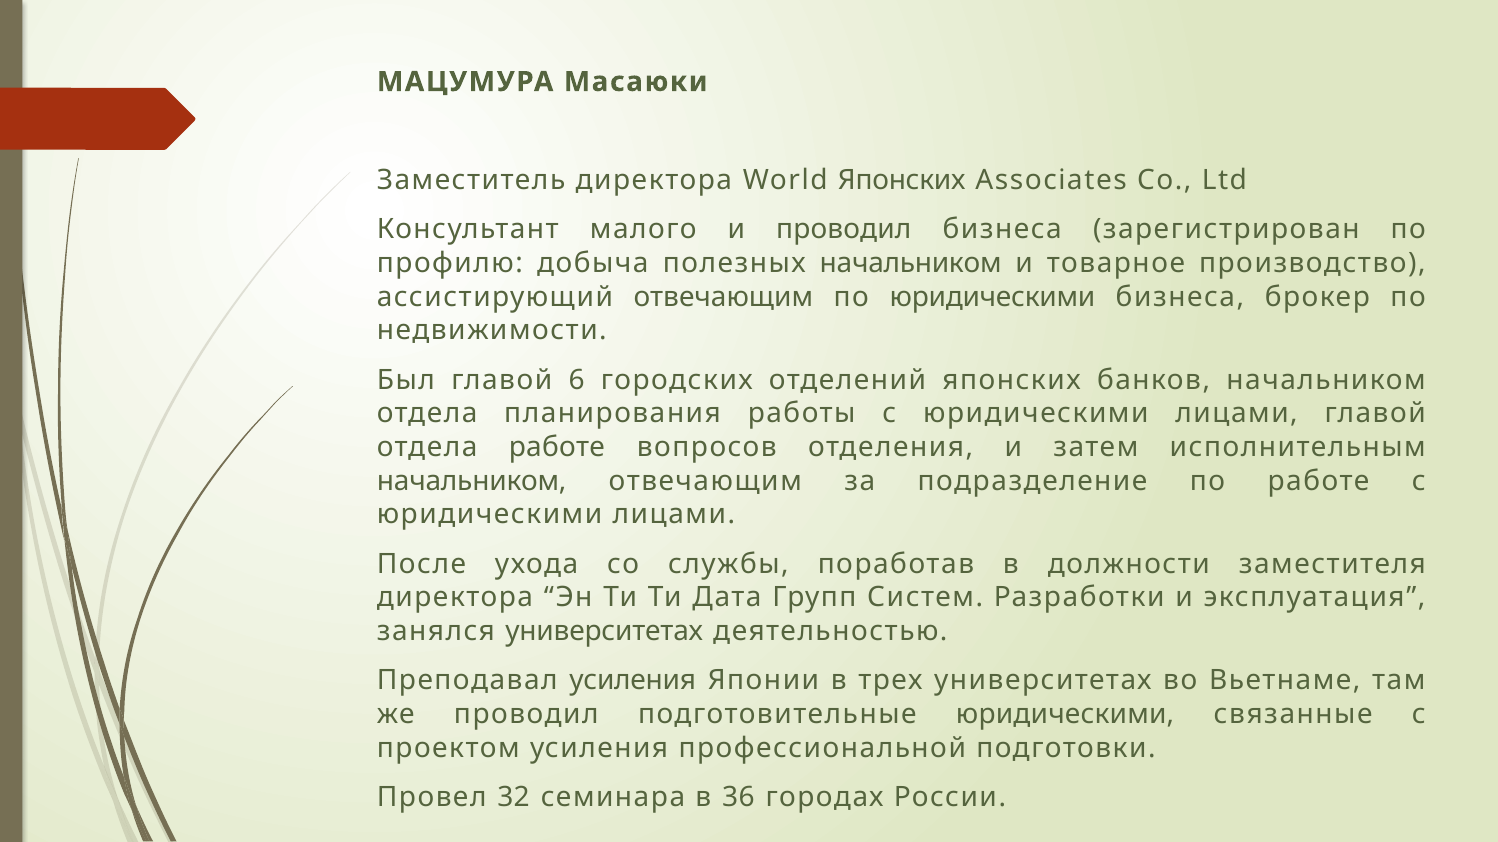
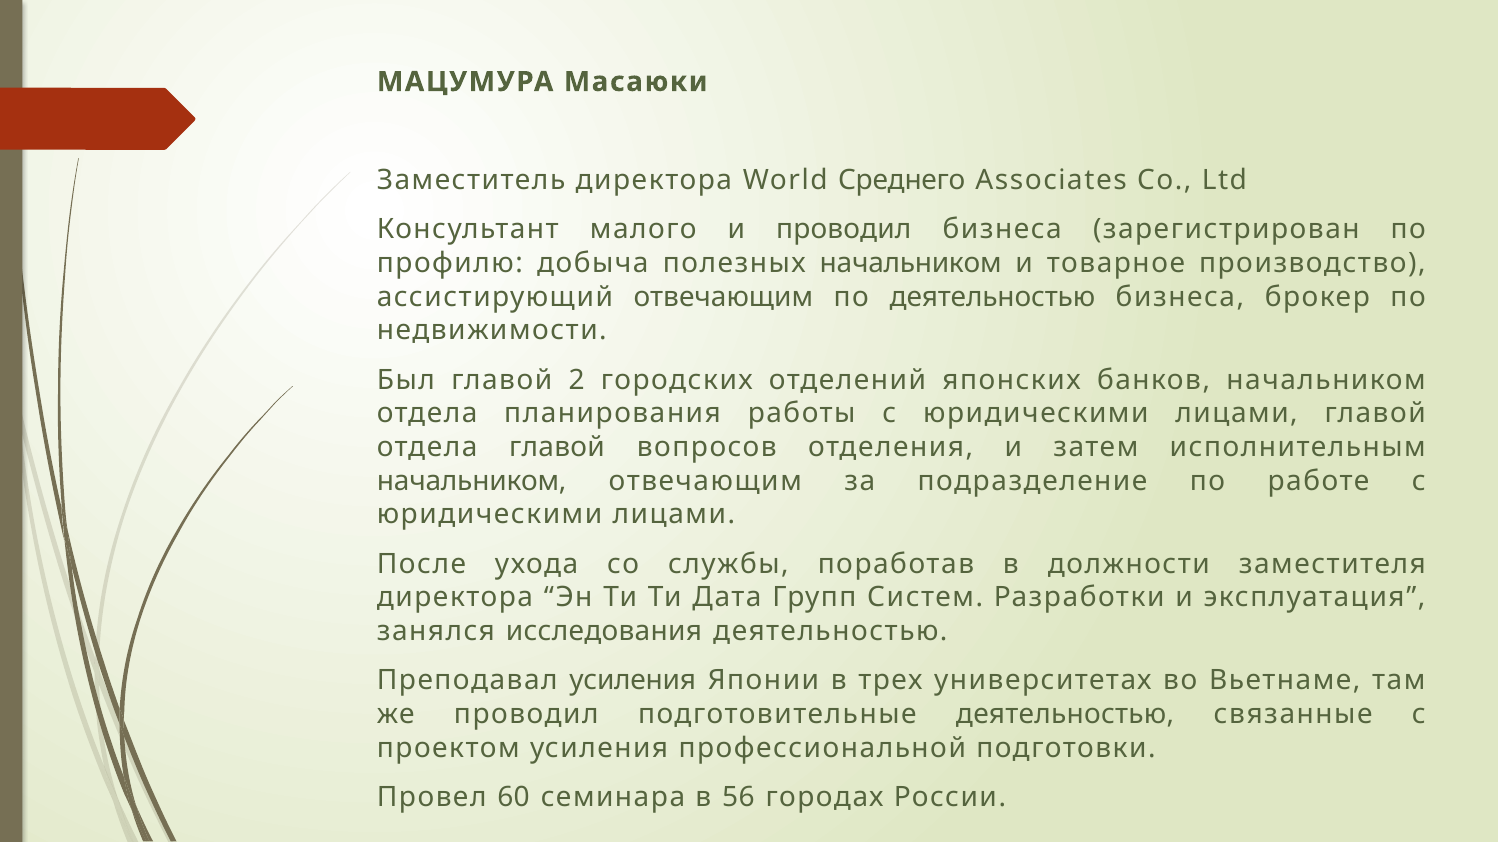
World Японских: Японских -> Среднего (902, 180)
по юридическими: юридическими -> деятельностью (992, 297)
6: 6 -> 2 (577, 380)
отдела работе: работе -> главой (557, 448)
занялся университетах: университетах -> исследования (604, 632)
подготовительные юридическими: юридическими -> деятельностью (1065, 715)
32: 32 -> 60 (514, 798)
36: 36 -> 56 (738, 798)
